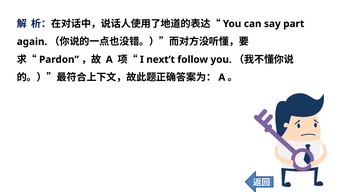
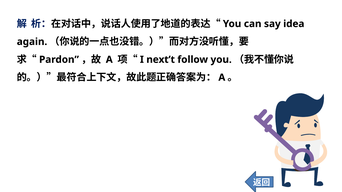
part: part -> idea (294, 24)
